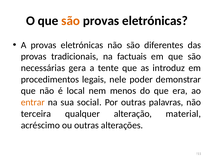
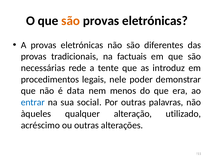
gera: gera -> rede (77, 68)
local: local -> data (76, 91)
entrar colour: orange -> blue (33, 102)
terceira: terceira -> àqueles (36, 113)
material: material -> utilizado (183, 113)
